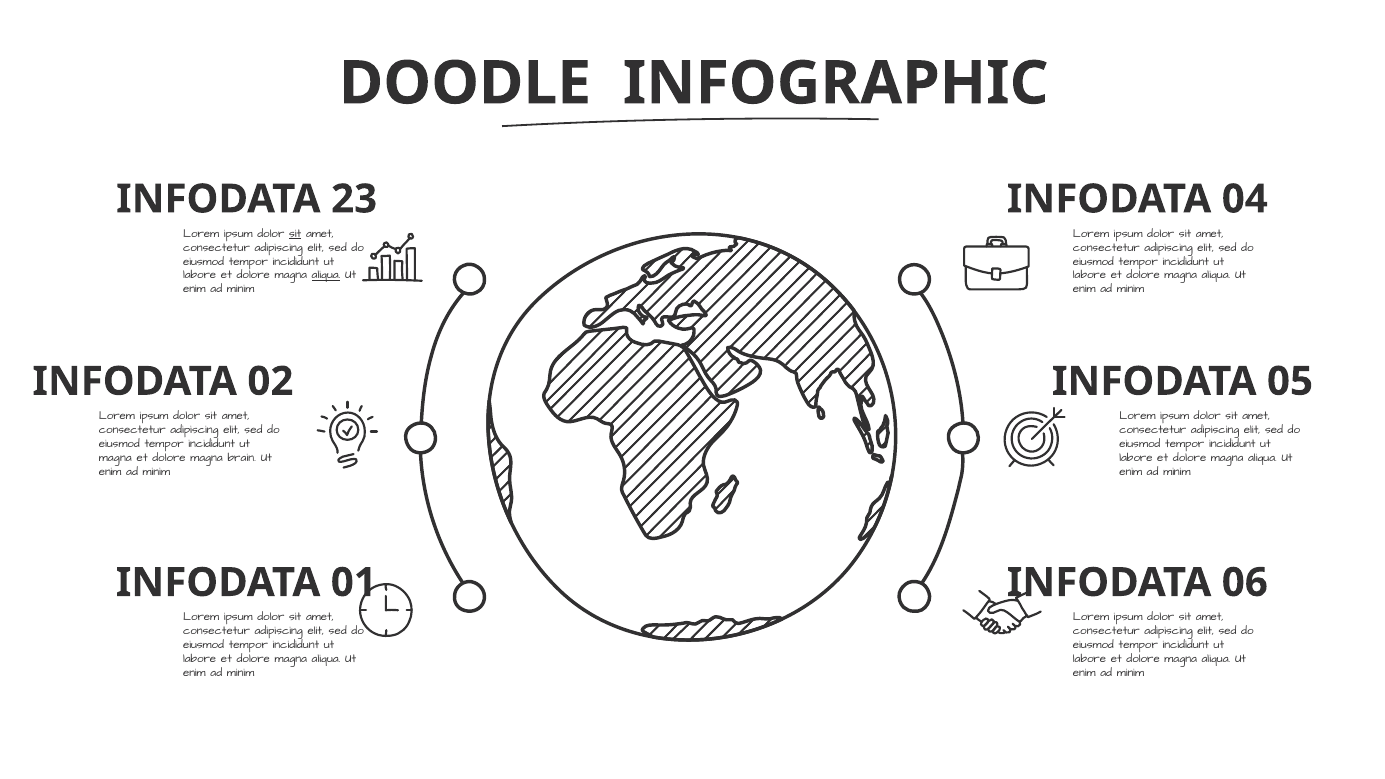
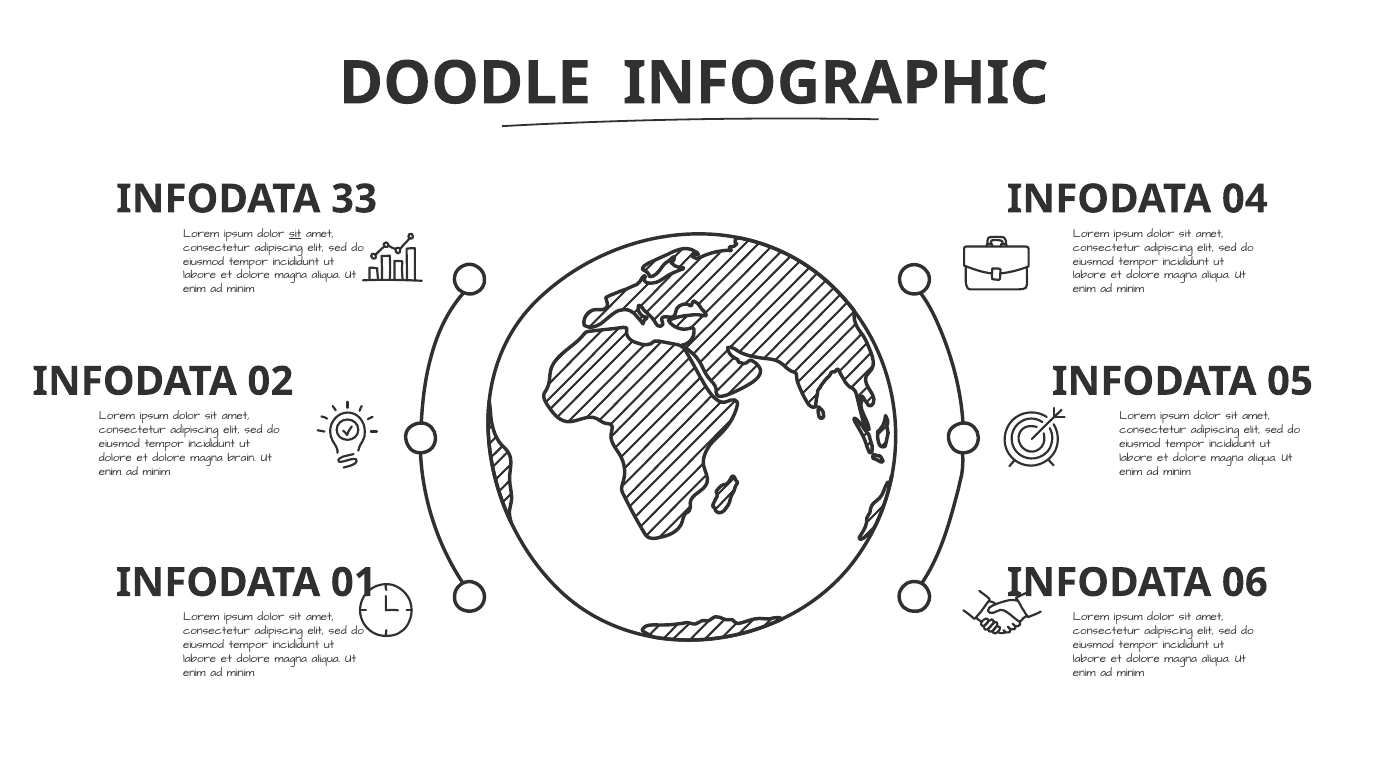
23: 23 -> 33 (354, 199)
aliqua underline: present -> none (326, 275)
magna: magna -> dolore (115, 457)
